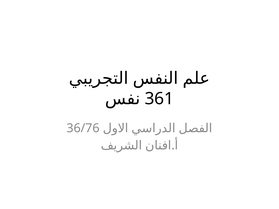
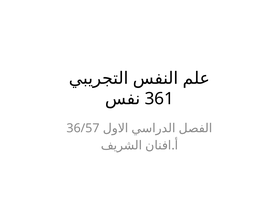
36/76: 36/76 -> 36/57 (83, 128)
